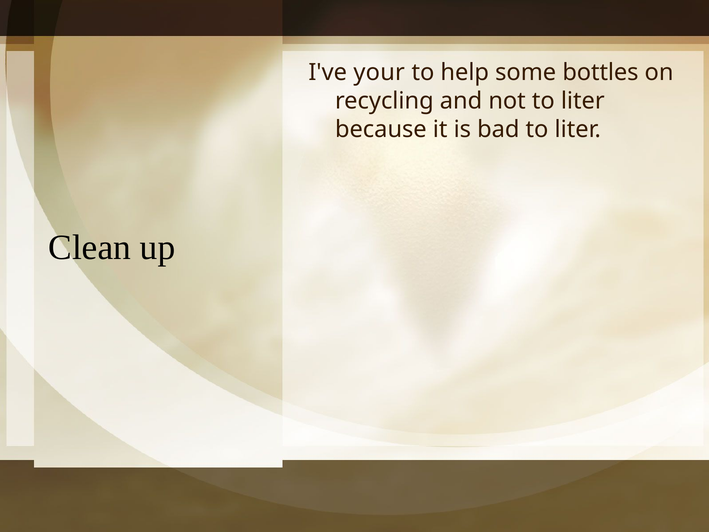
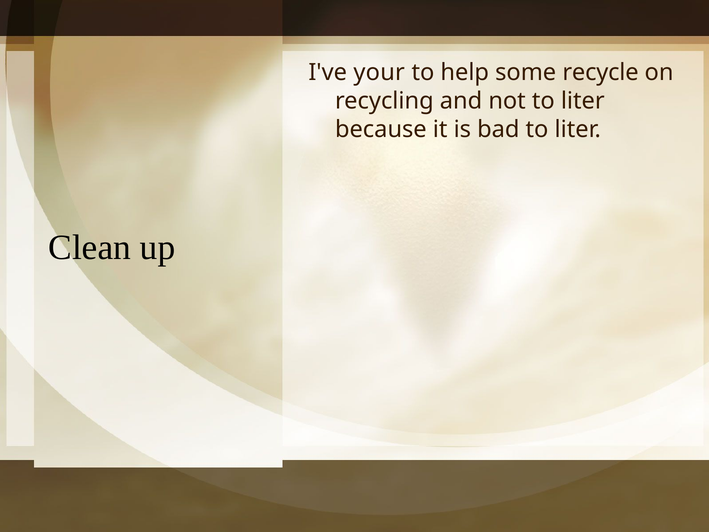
bottles: bottles -> recycle (601, 73)
